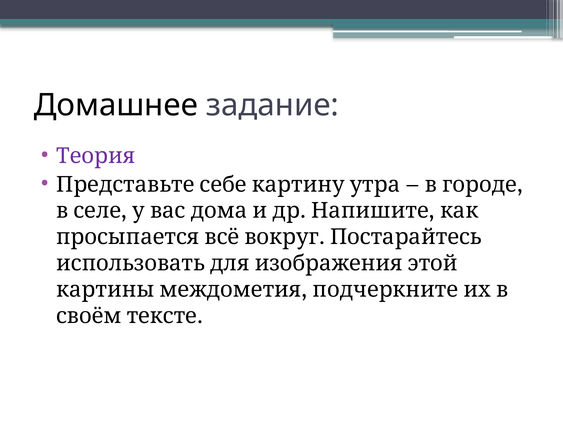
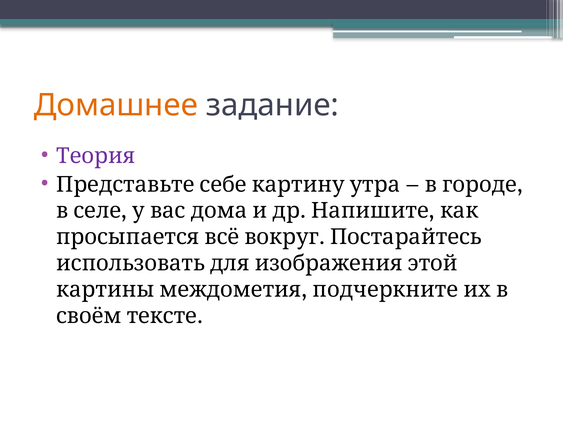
Домашнее colour: black -> orange (116, 105)
